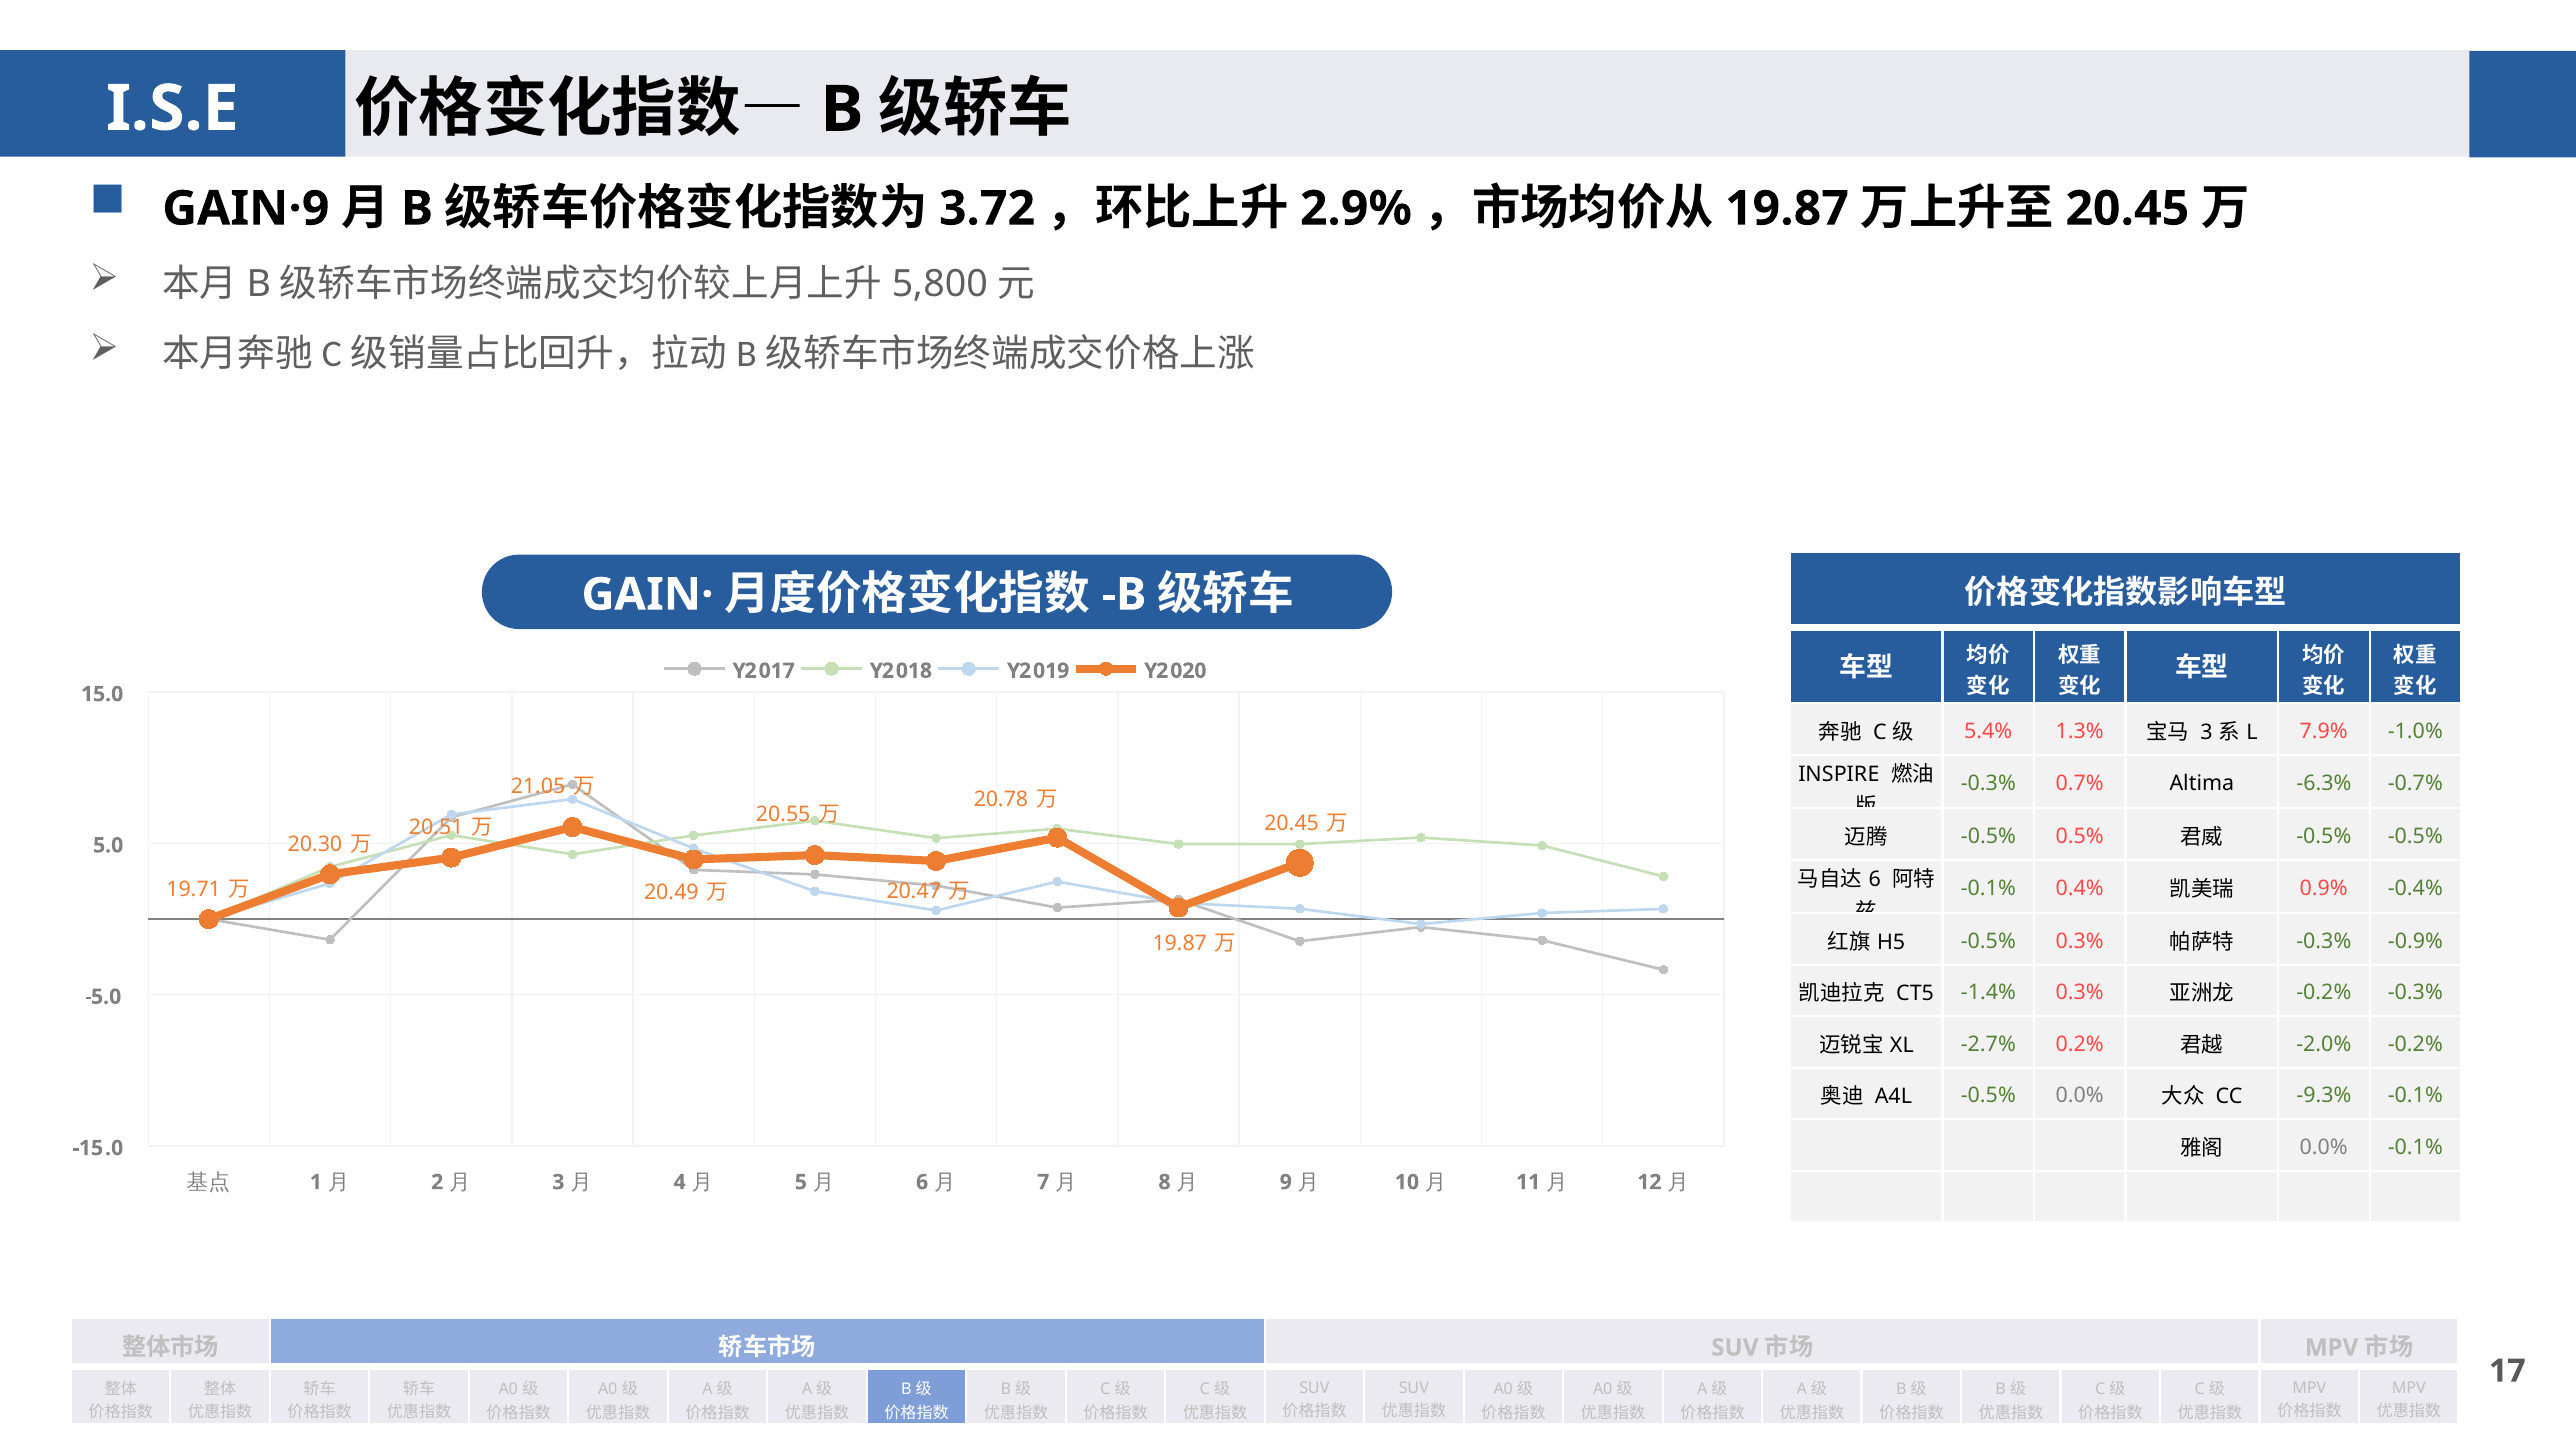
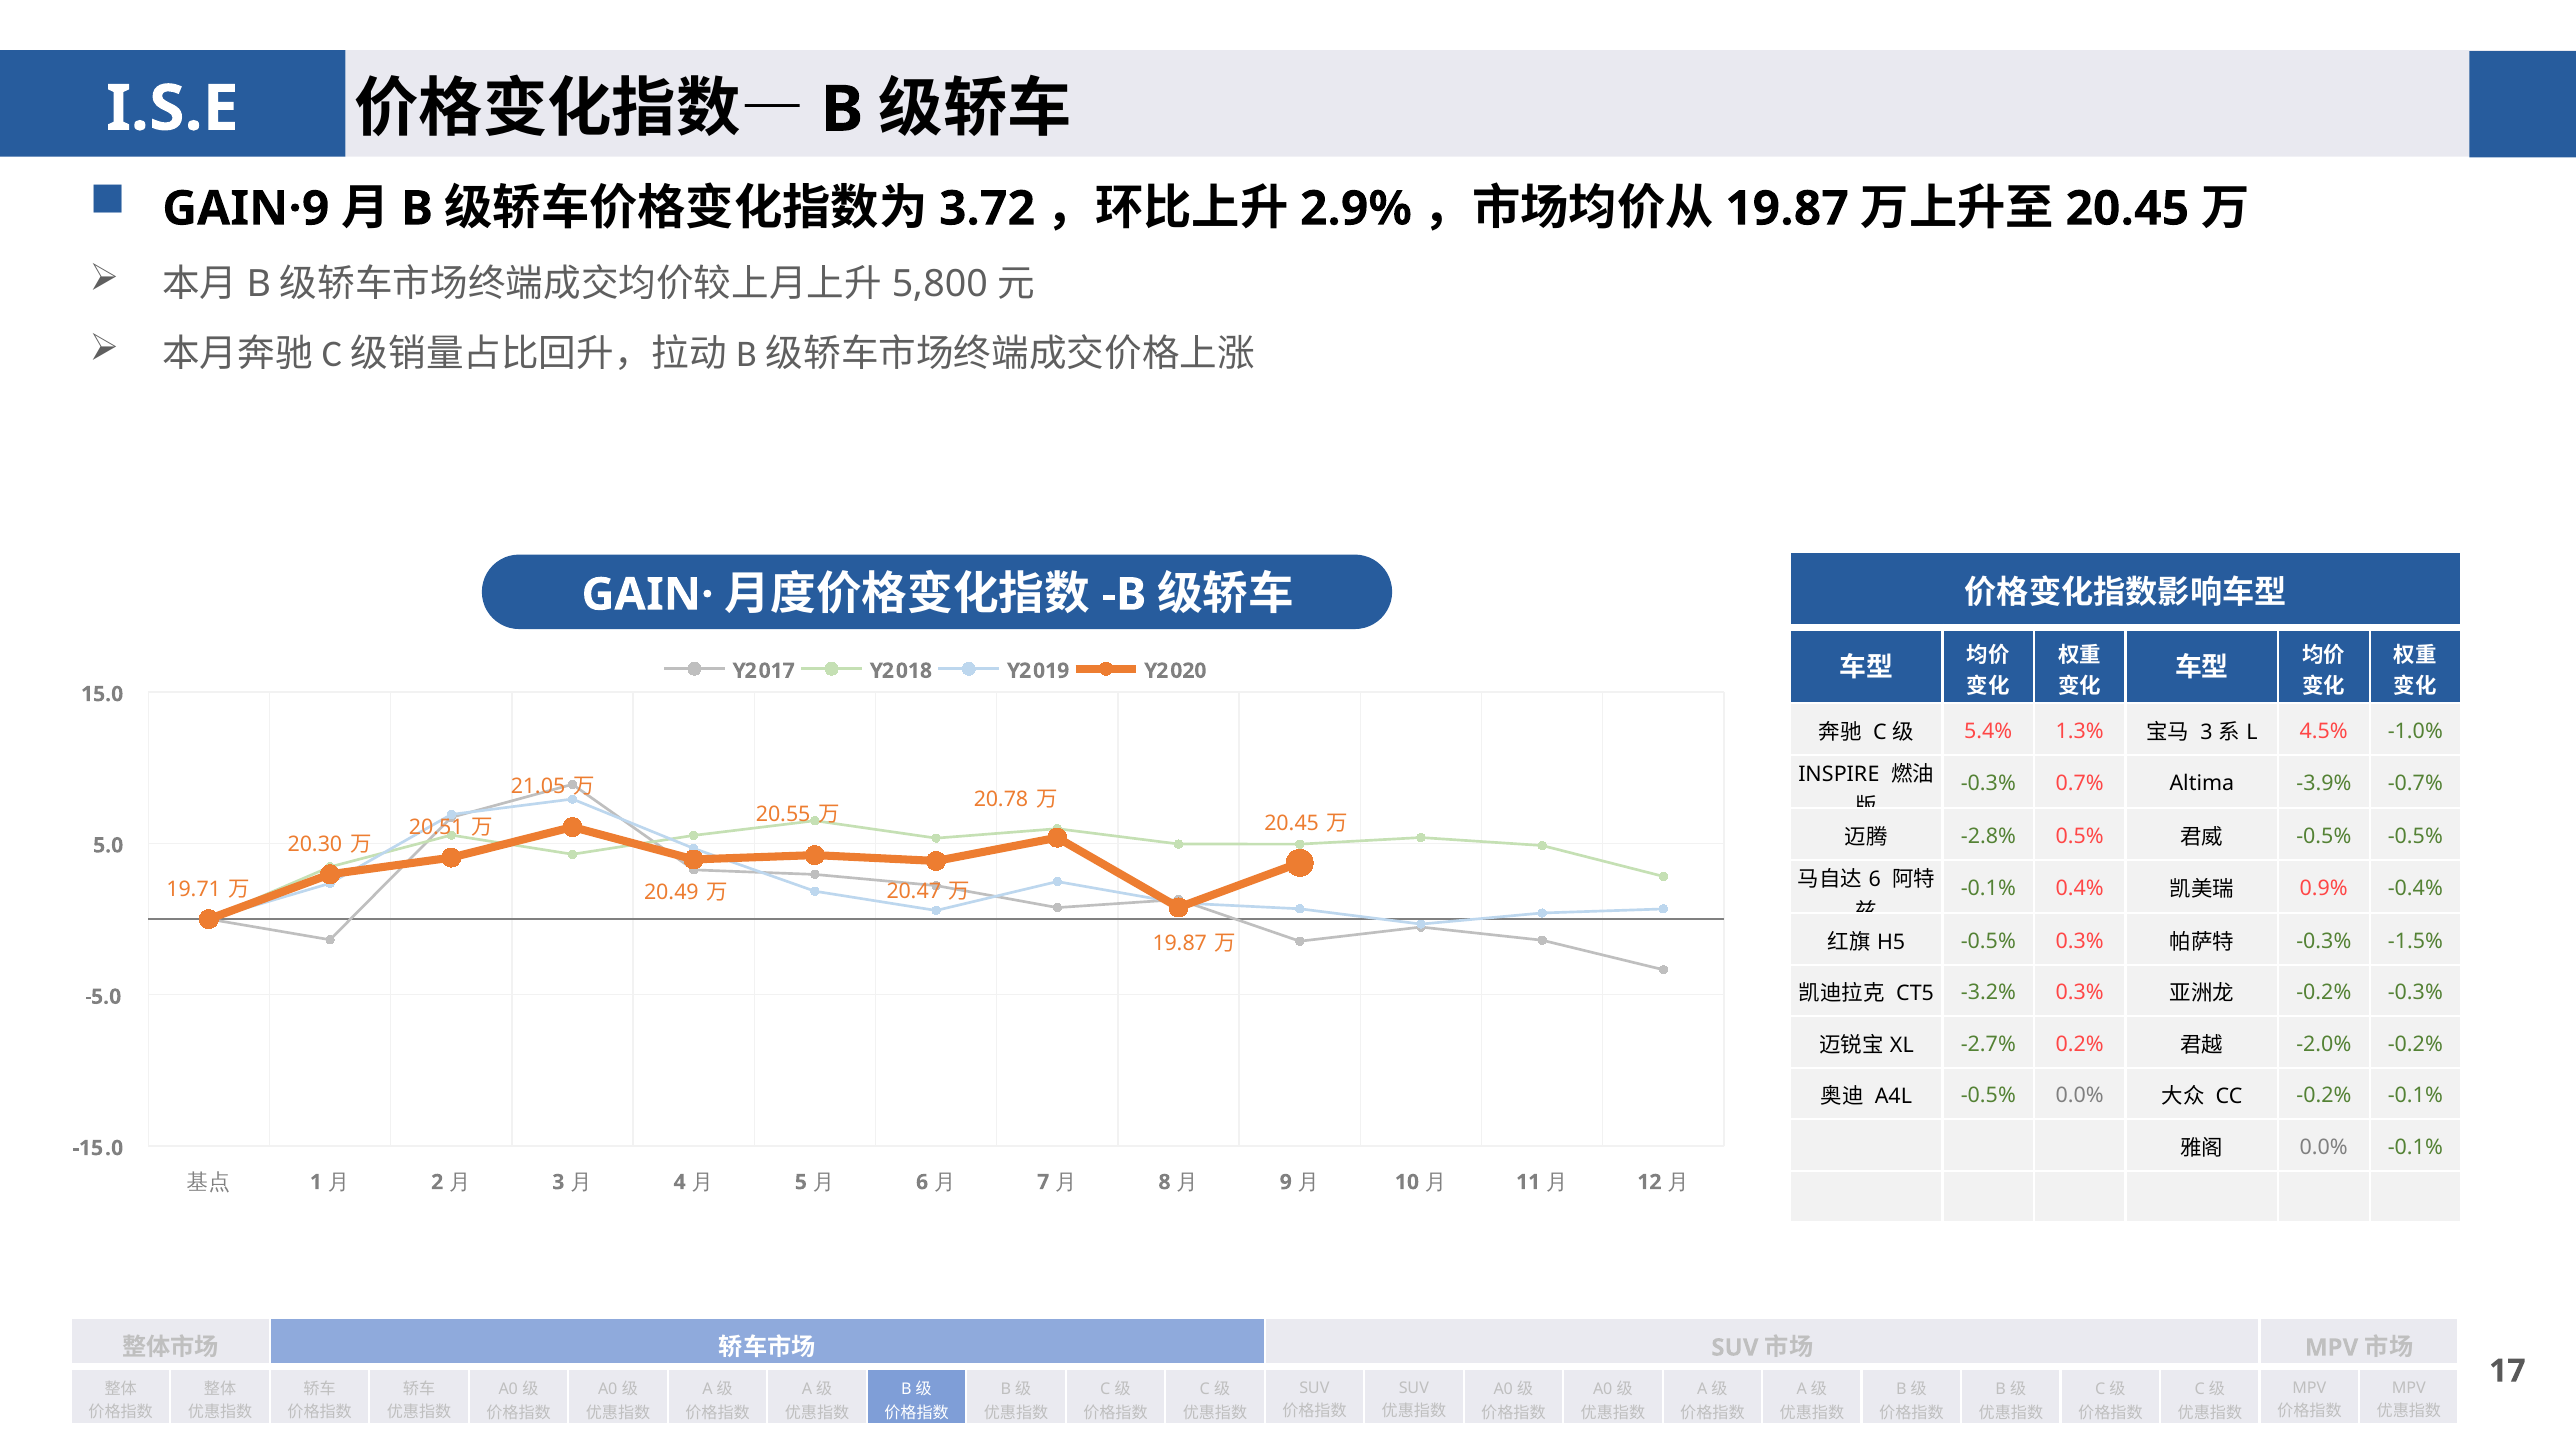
7.9%: 7.9% -> 4.5% (2324, 731)
-6.3%: -6.3% -> -3.9% (2324, 784)
-0.5%: -0.5% -> -2.8% (1988, 836)
-0.9%: -0.9% -> -1.5% (2415, 941)
-1.4%: -1.4% -> -3.2% (1988, 993)
CC -9.3%: -9.3% -> -0.2% (2324, 1096)
